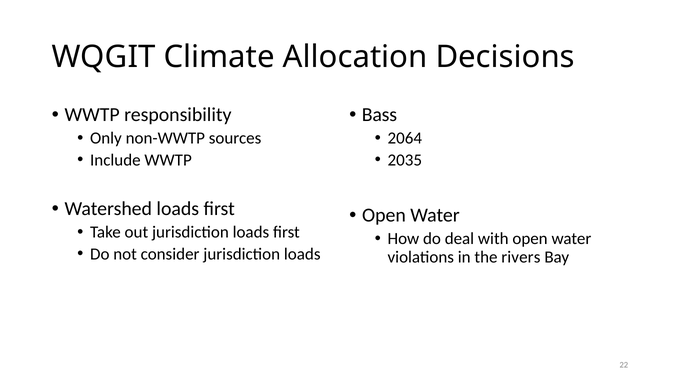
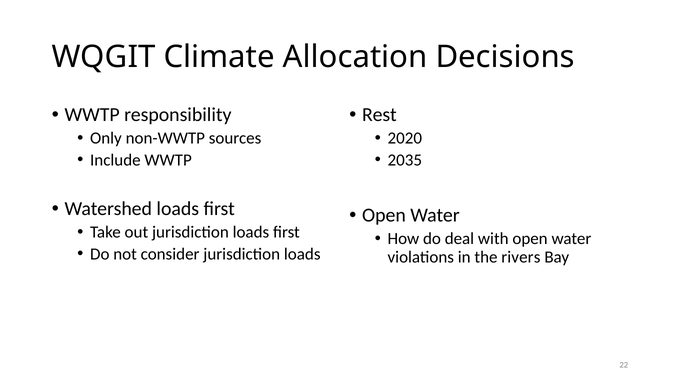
Bass: Bass -> Rest (379, 115)
2064: 2064 -> 2020 (405, 138)
